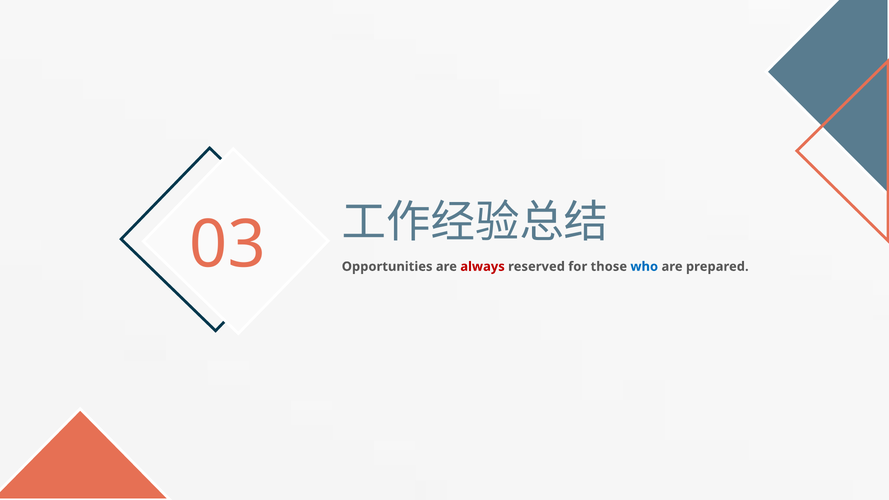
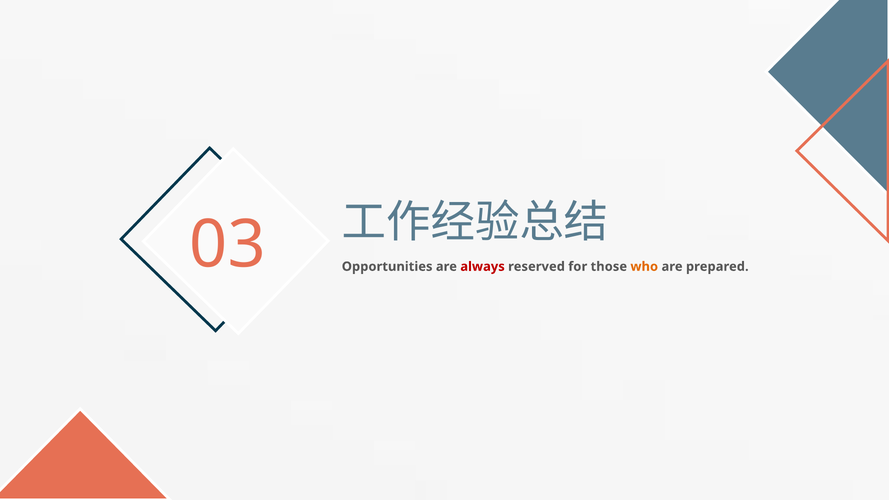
who colour: blue -> orange (644, 267)
